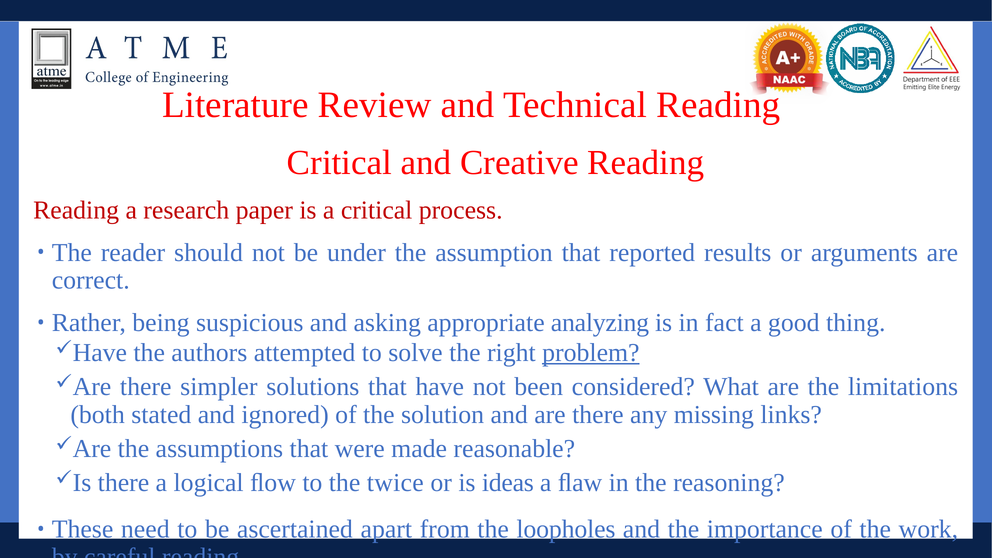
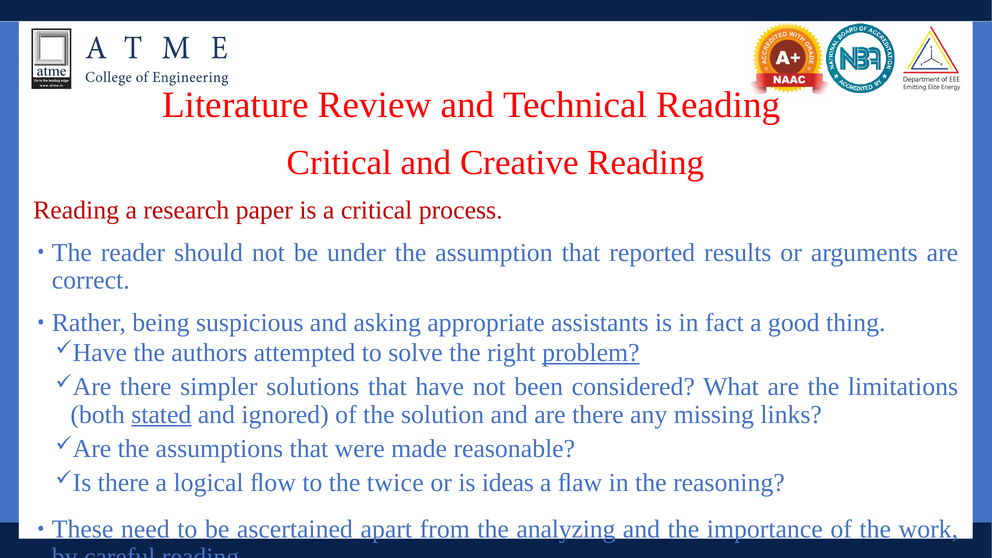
analyzing: analyzing -> assistants (600, 323)
stated underline: none -> present (161, 415)
loopholes: loopholes -> analyzing (566, 529)
